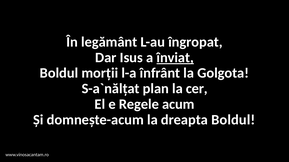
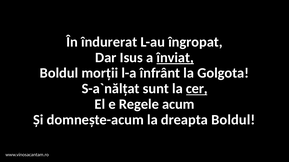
legământ: legământ -> îndurerat (109, 42)
plan: plan -> sunt (156, 89)
cer underline: none -> present (197, 89)
